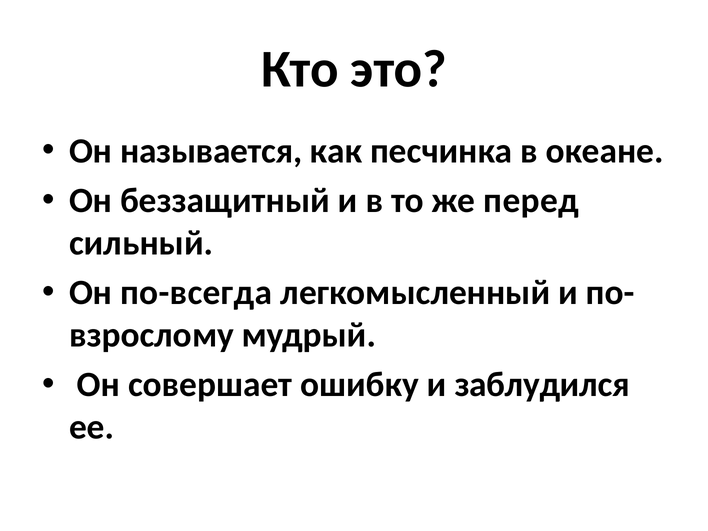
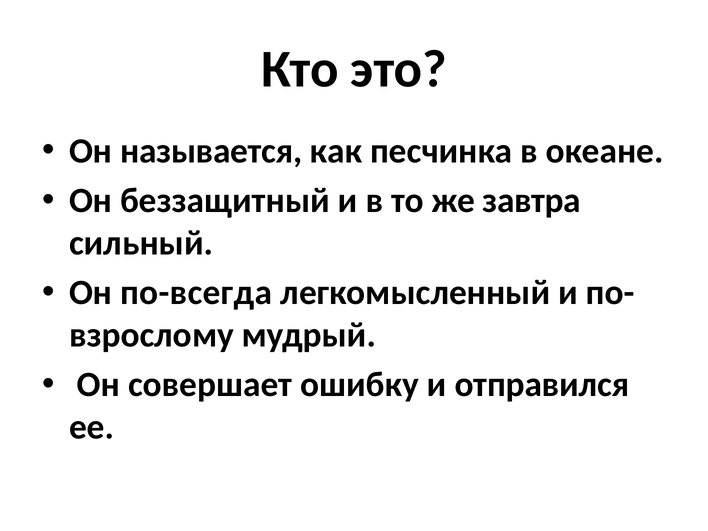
перед: перед -> завтра (532, 201)
заблудился: заблудился -> отправился (542, 385)
